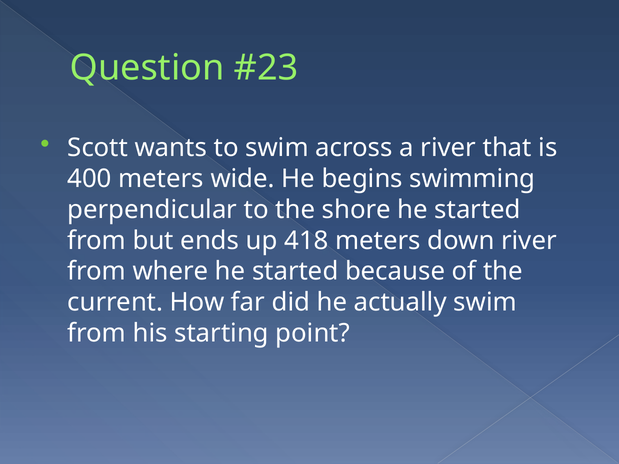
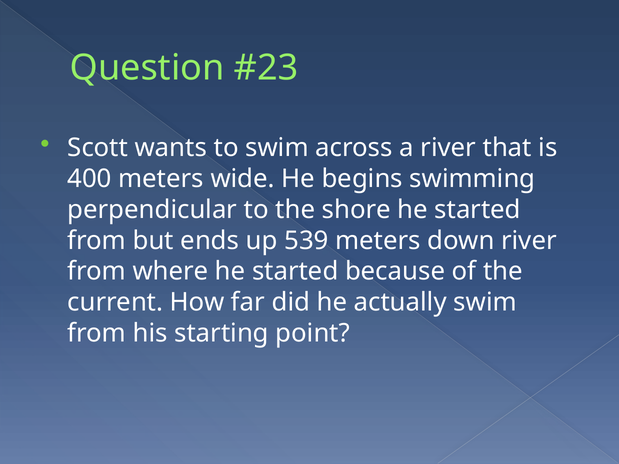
418: 418 -> 539 (306, 241)
